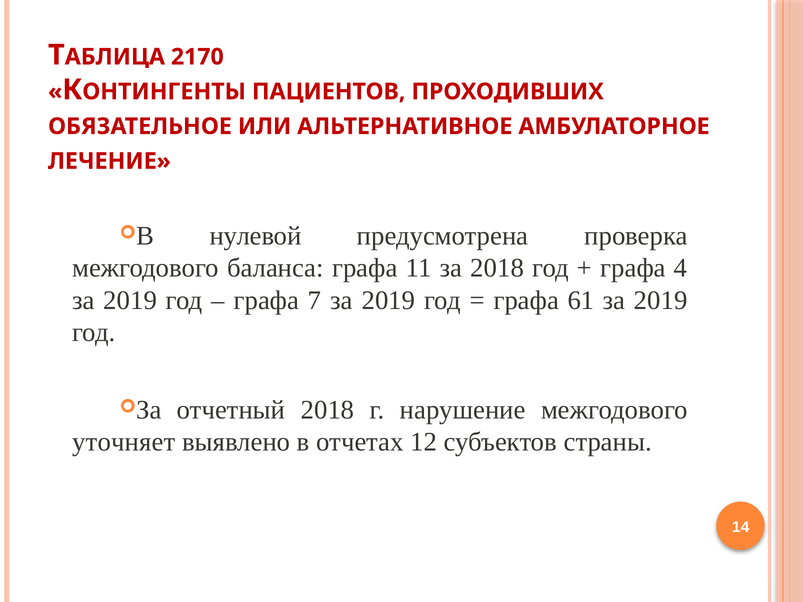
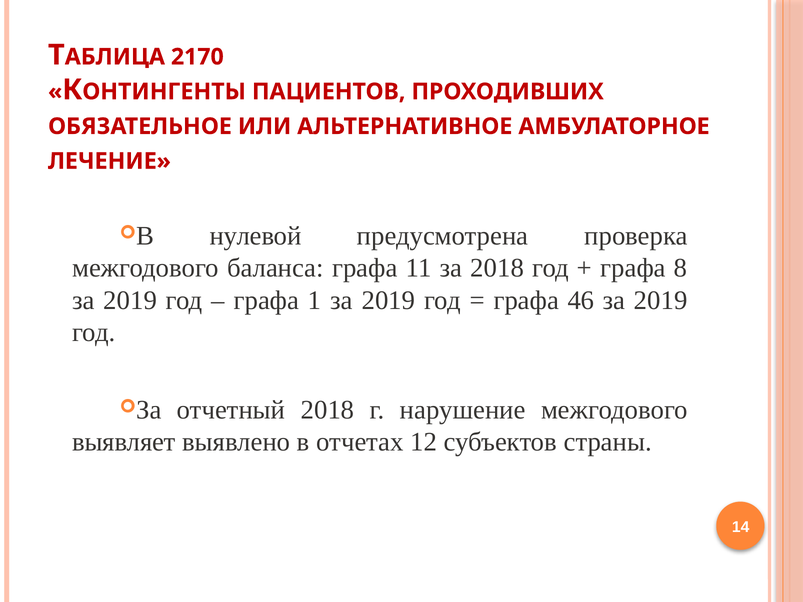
4: 4 -> 8 (681, 268)
7: 7 -> 1 (315, 300)
61: 61 -> 46 (581, 300)
уточняет: уточняет -> выявляет (124, 442)
